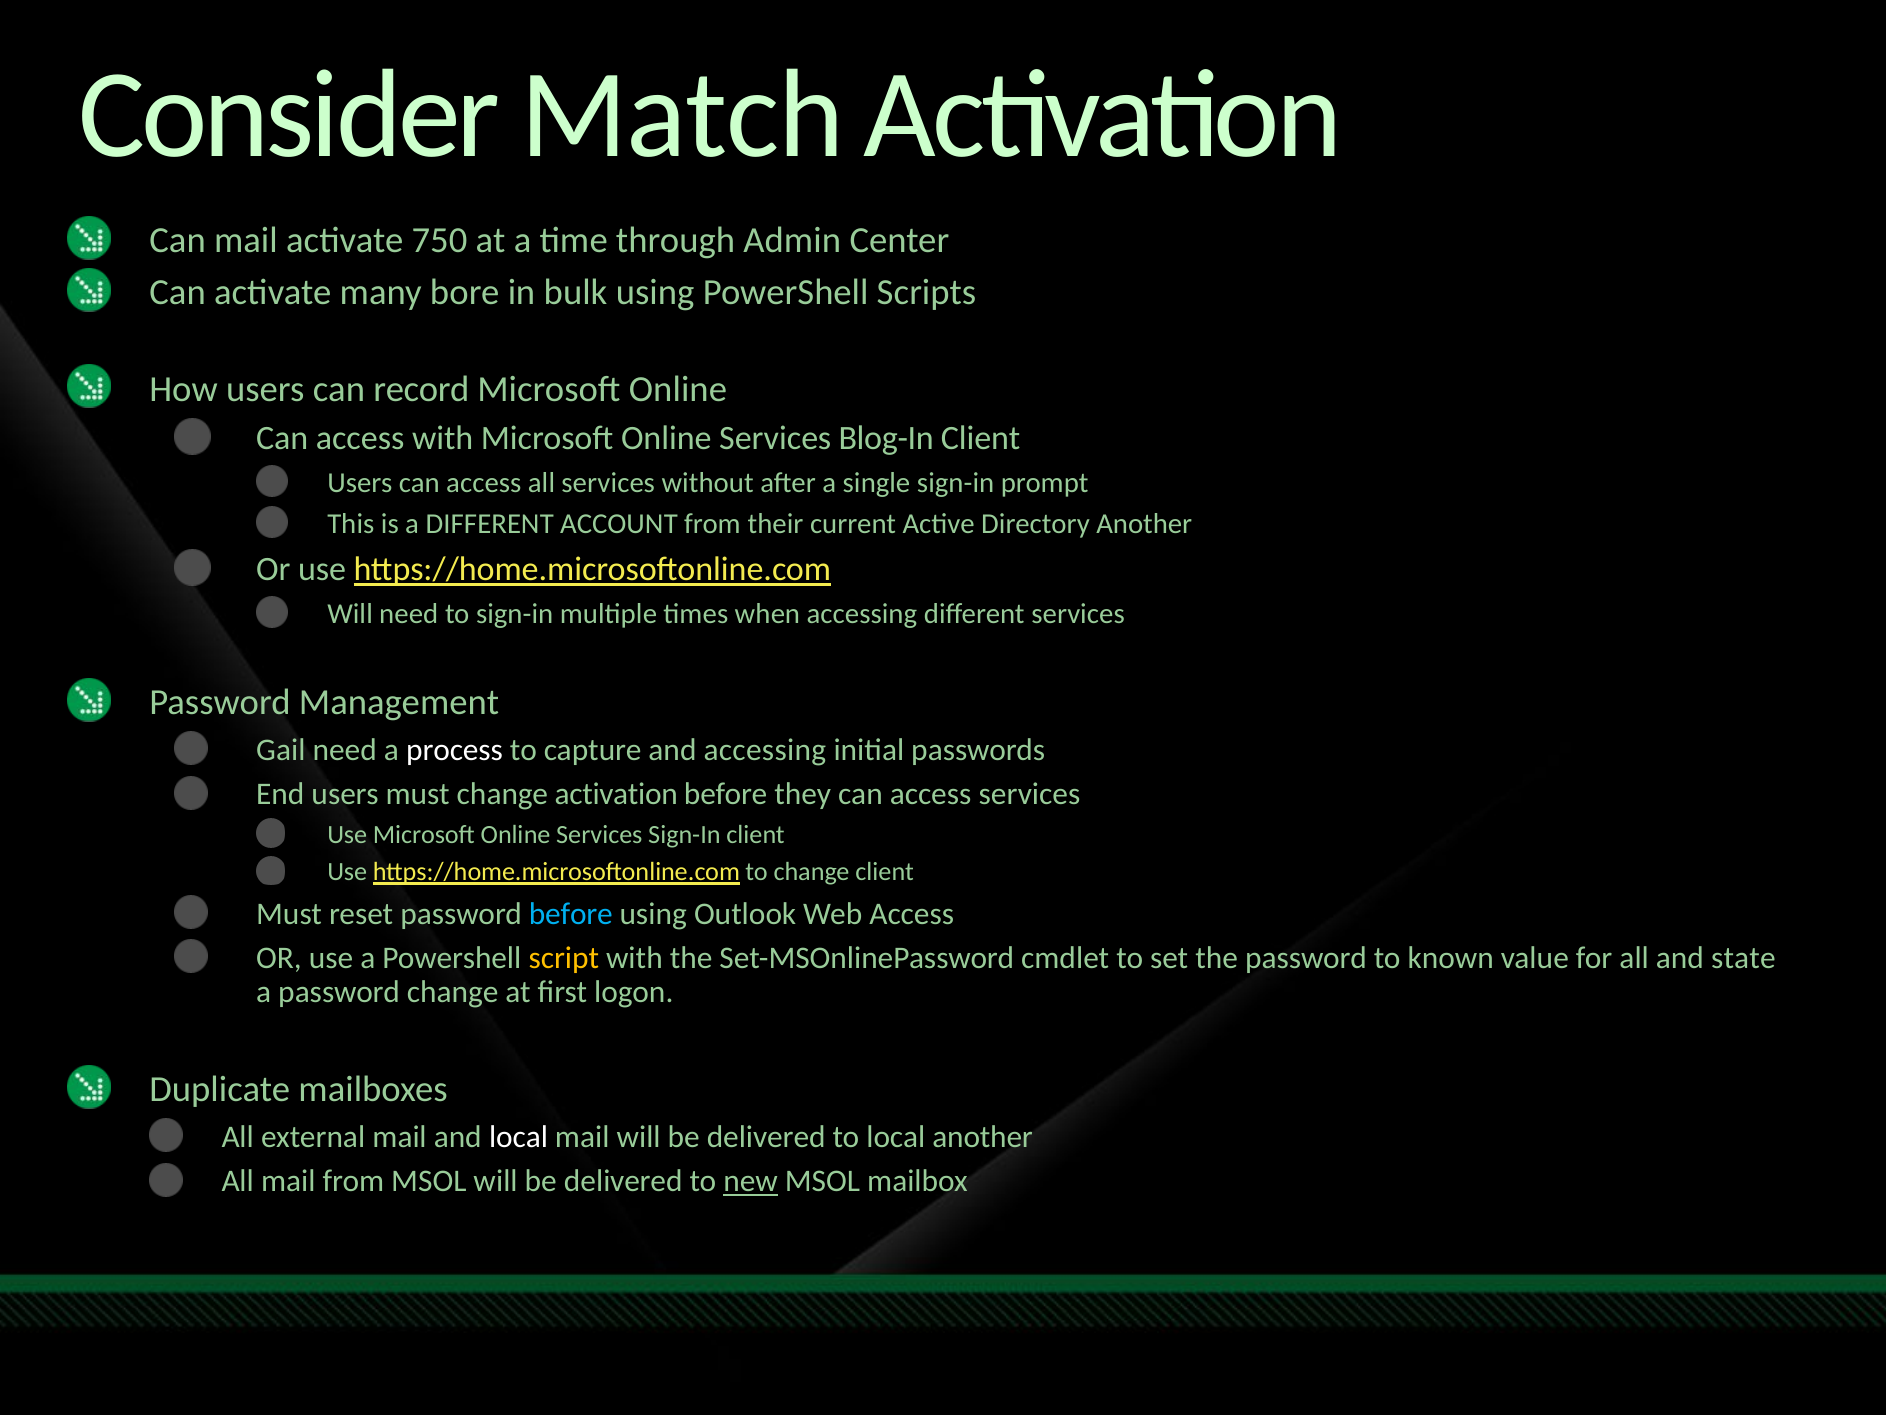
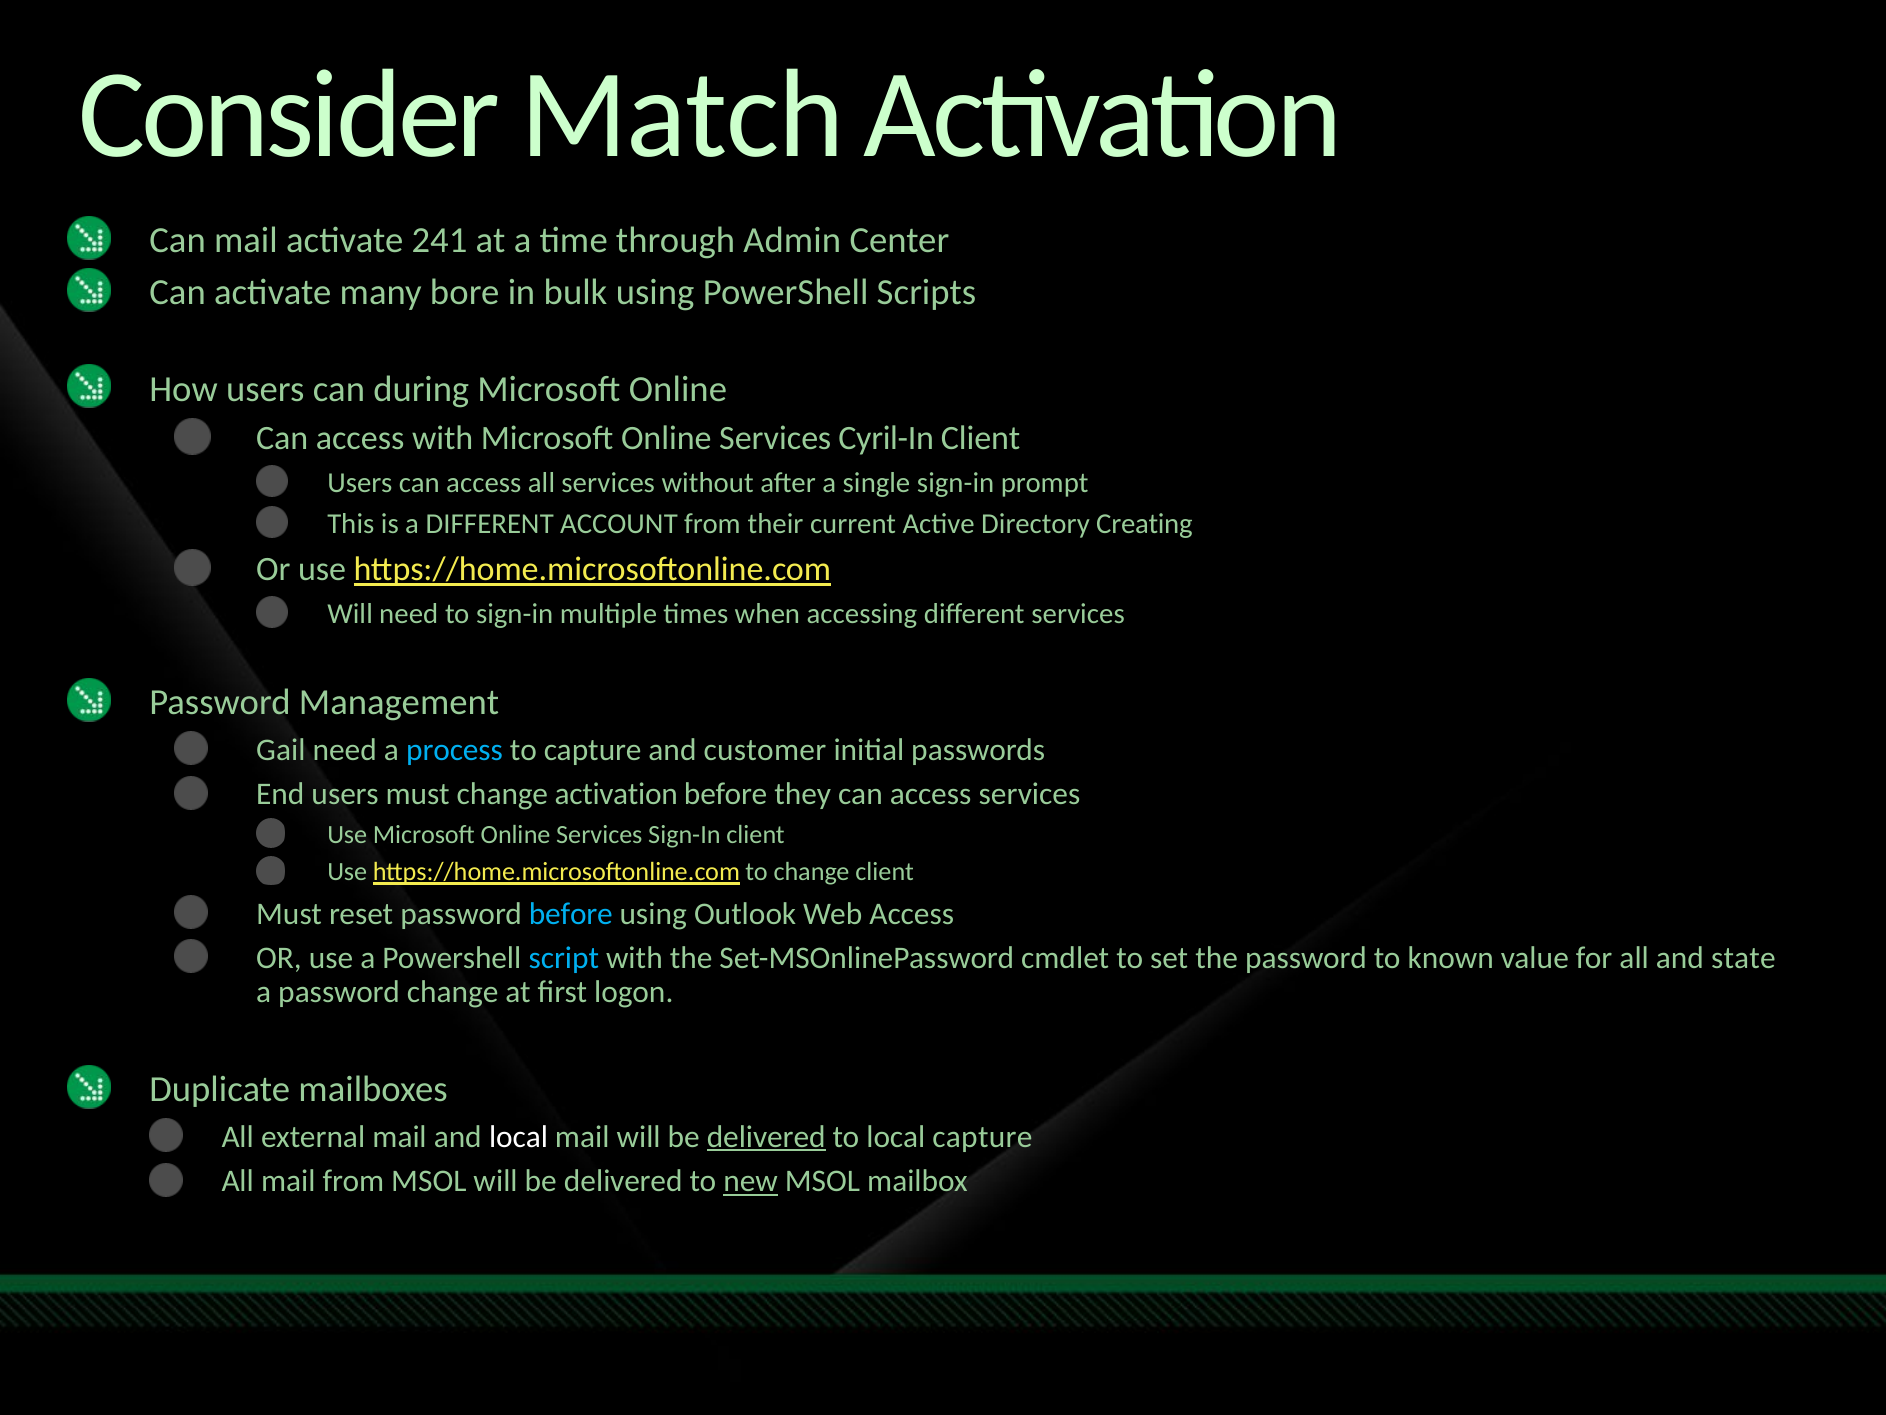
750: 750 -> 241 (440, 240)
record: record -> during (421, 389)
Blog-In: Blog-In -> Cyril-In (886, 439)
Directory Another: Another -> Creating (1144, 524)
process colour: white -> light blue (455, 750)
and accessing: accessing -> customer (765, 750)
script colour: yellow -> light blue (564, 958)
delivered underline: none -> present (766, 1137)
local another: another -> capture (982, 1137)
